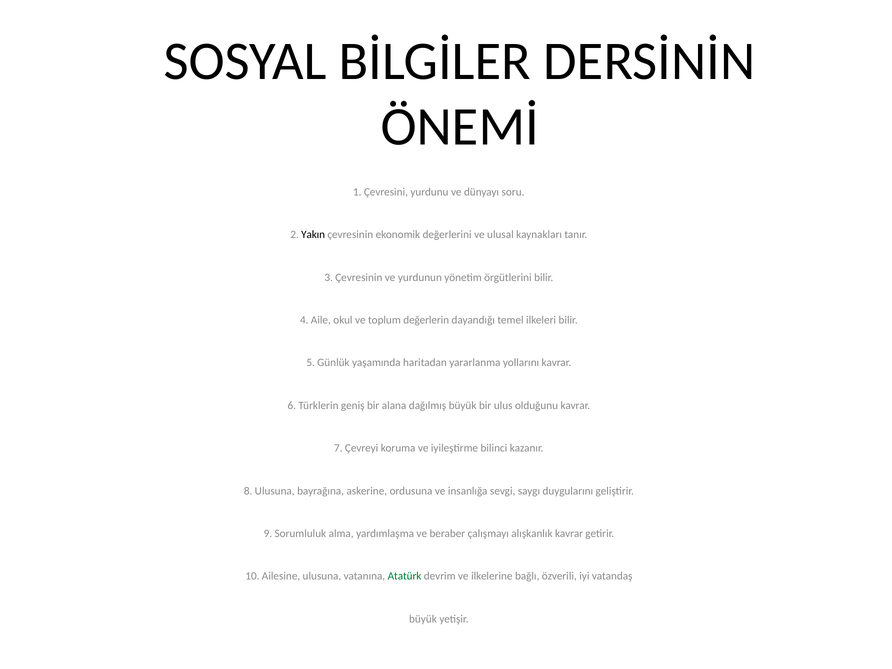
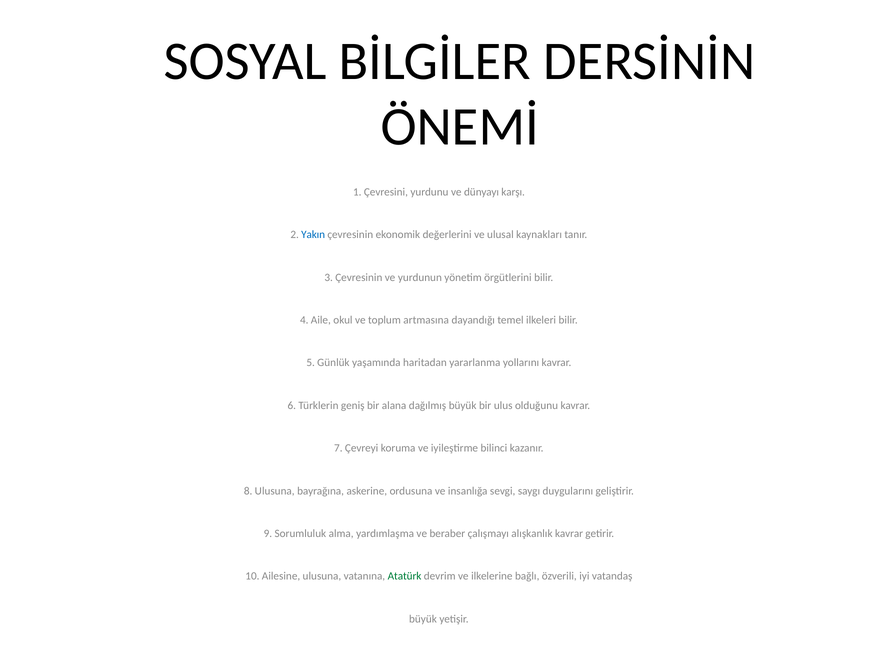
soru: soru -> karşı (513, 192)
Yakın colour: black -> blue (313, 235)
değerlerin: değerlerin -> artmasına (426, 320)
